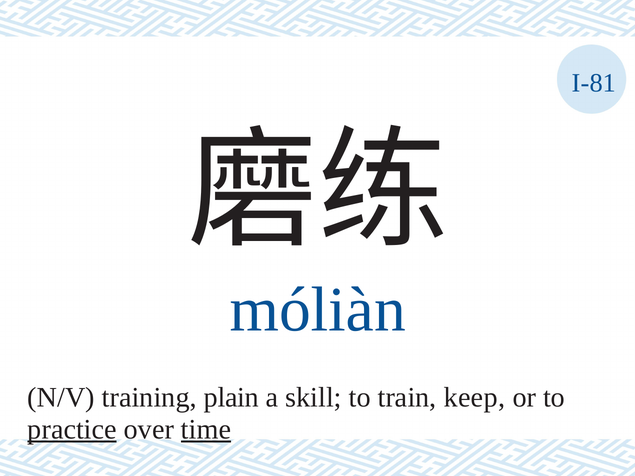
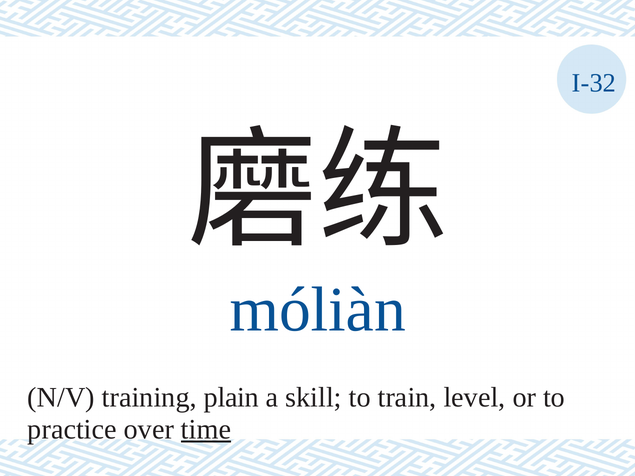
I-81: I-81 -> I-32 (594, 83)
keep: keep -> level (475, 398)
practice underline: present -> none (72, 430)
